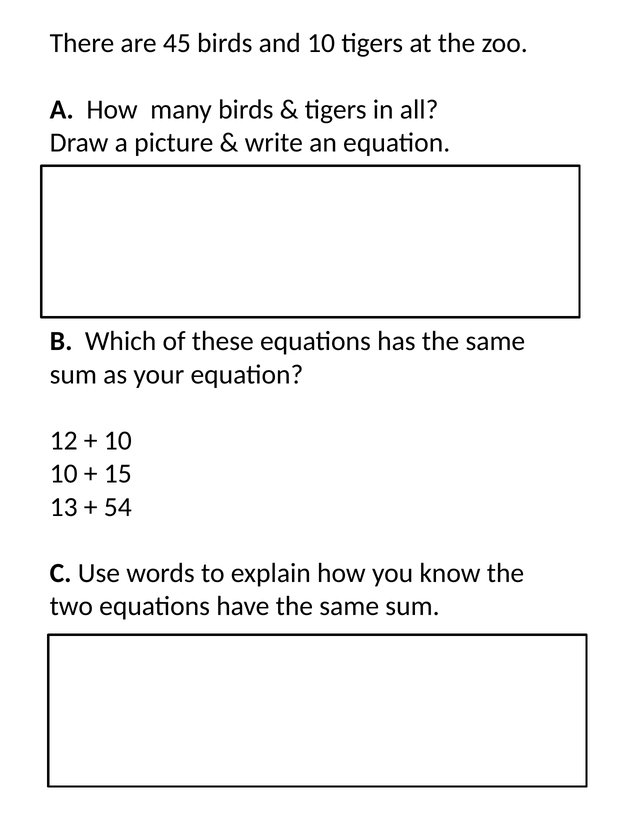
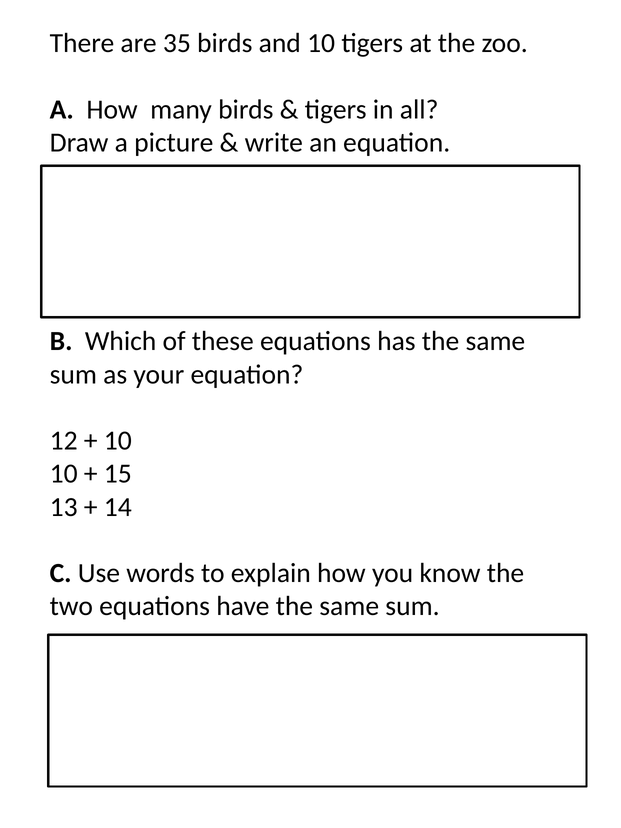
45: 45 -> 35 (177, 43)
54: 54 -> 14 (118, 507)
